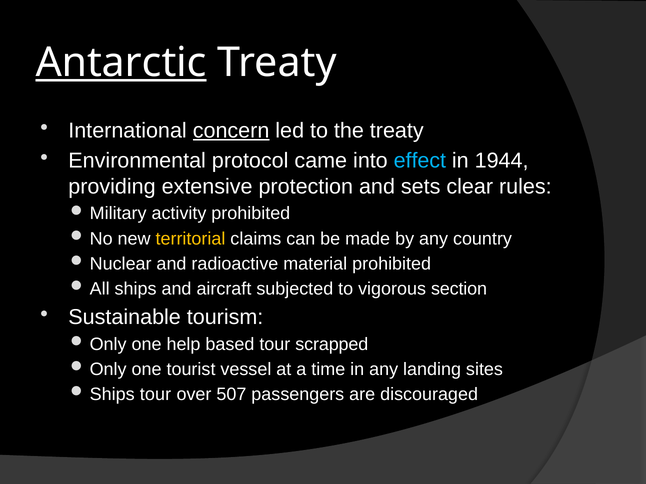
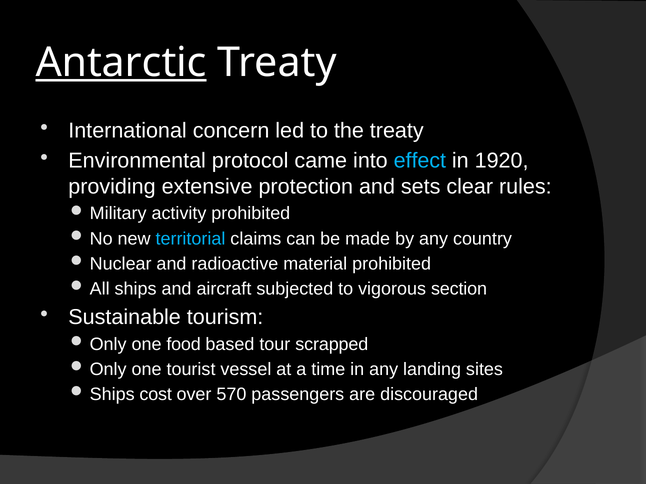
concern underline: present -> none (231, 131)
1944: 1944 -> 1920 (502, 161)
territorial colour: yellow -> light blue (190, 239)
help: help -> food (184, 344)
tour: tour -> cost (156, 395)
507: 507 -> 570 (231, 395)
